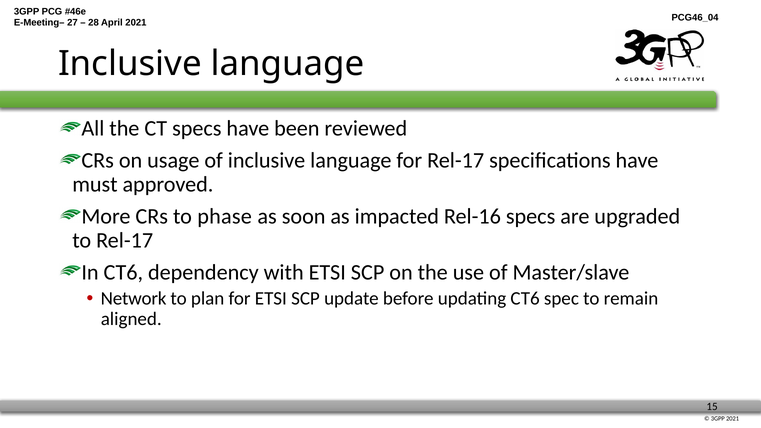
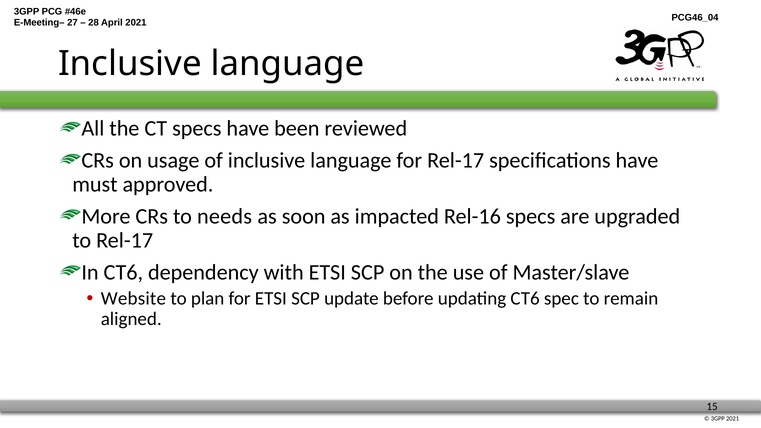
phase: phase -> needs (225, 216)
Network: Network -> Website (133, 299)
